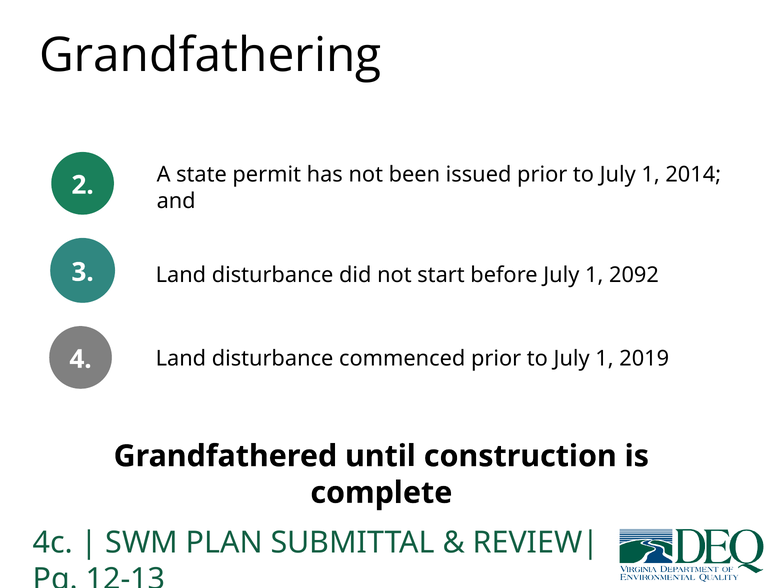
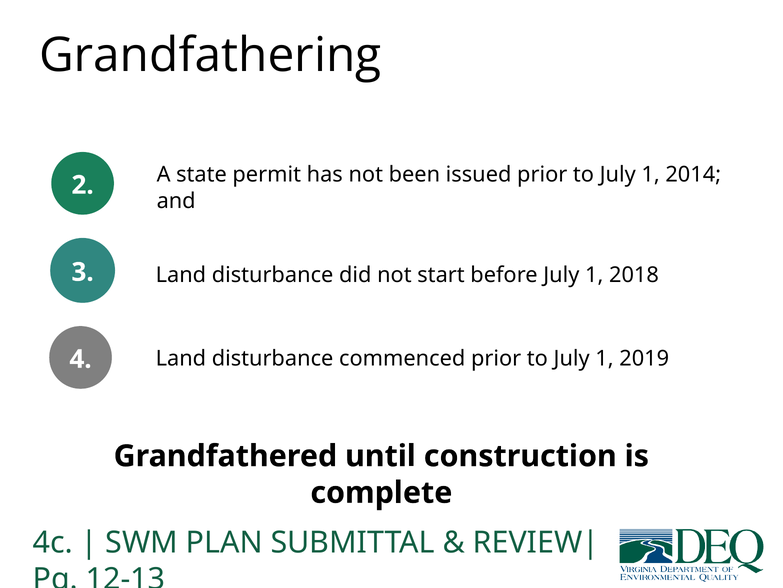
2092: 2092 -> 2018 (634, 275)
